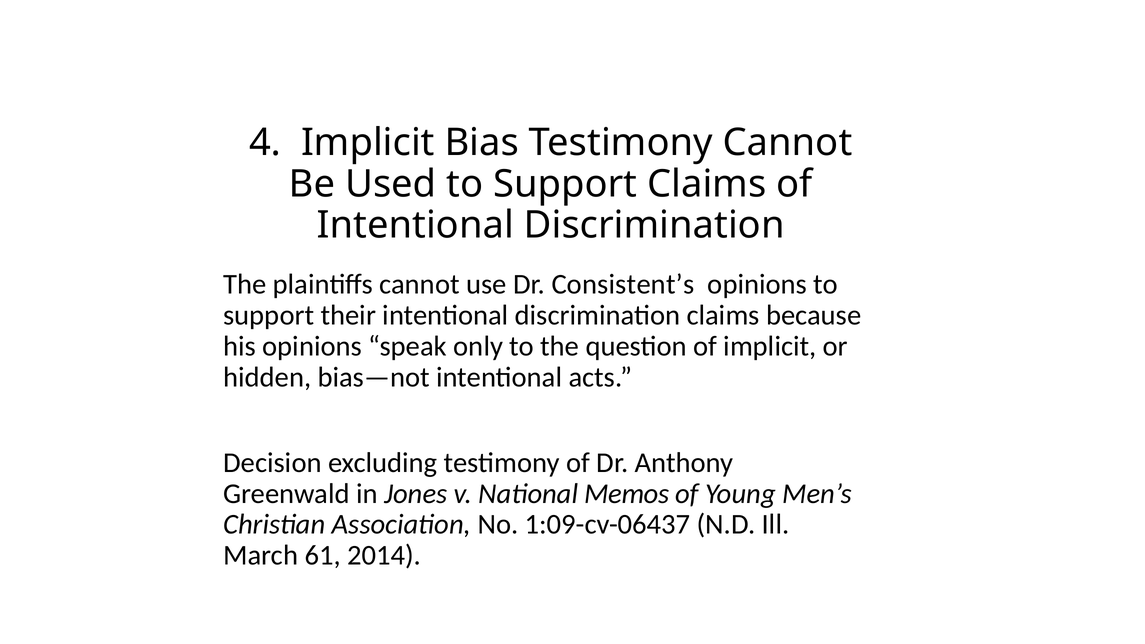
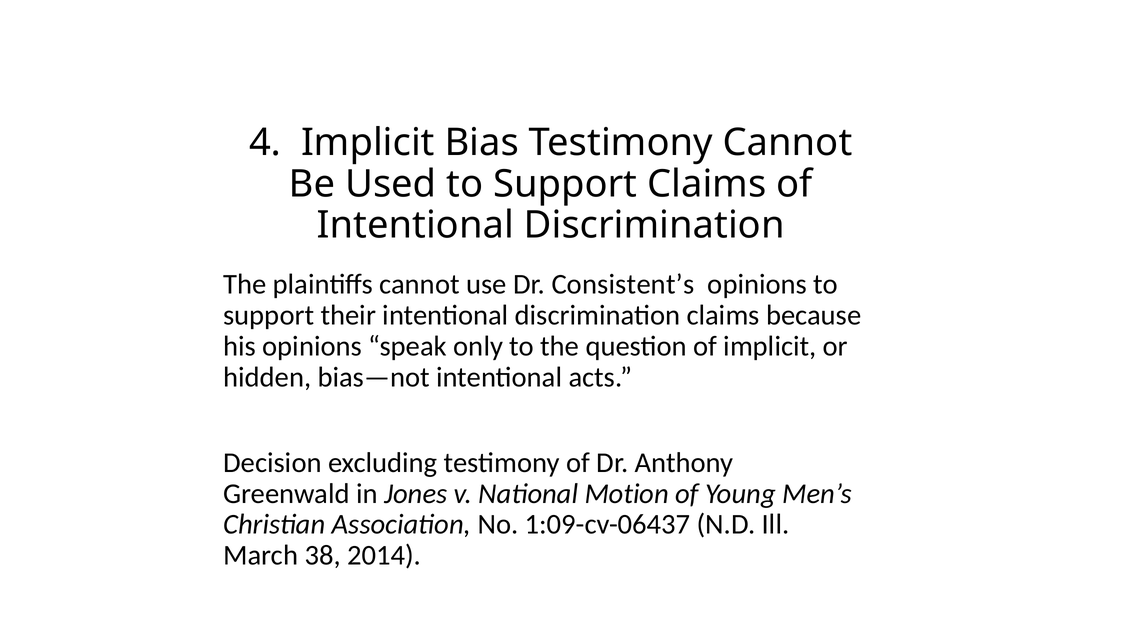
Memos: Memos -> Motion (627, 494)
61: 61 -> 38 (323, 555)
